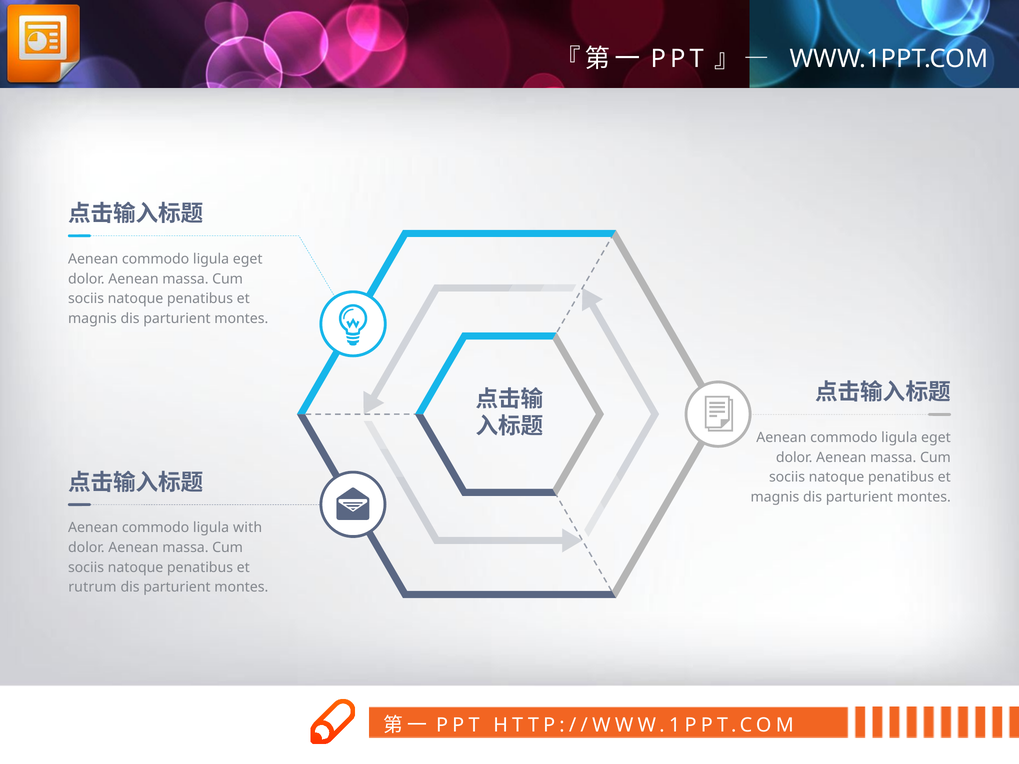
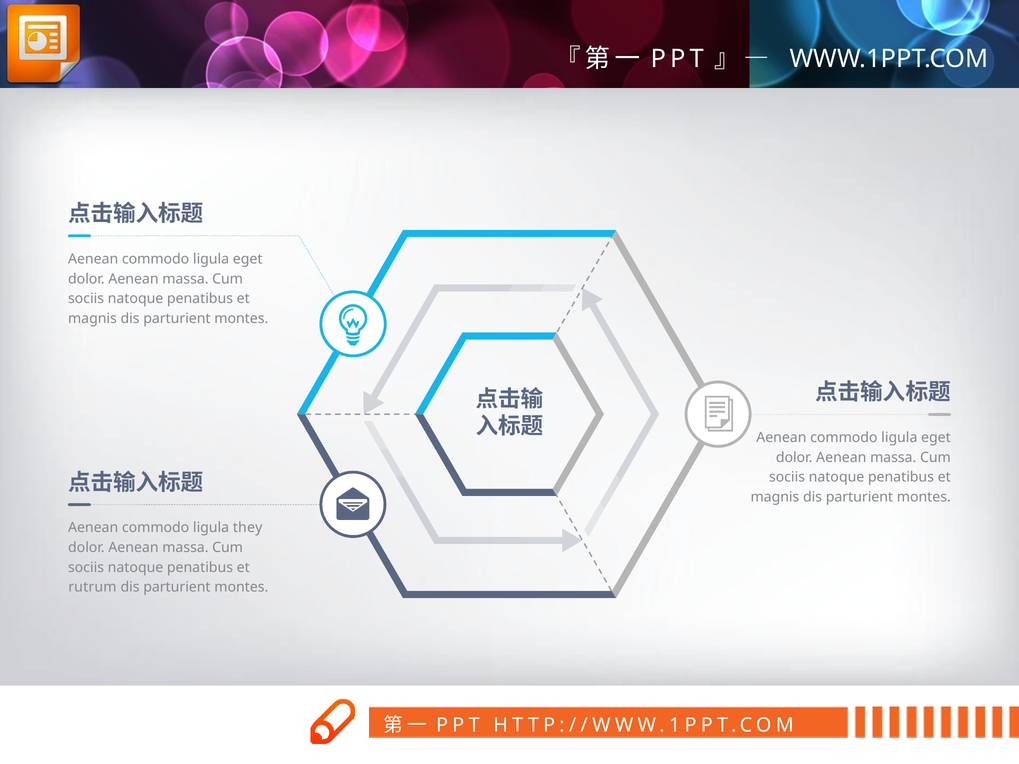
with: with -> they (248, 528)
